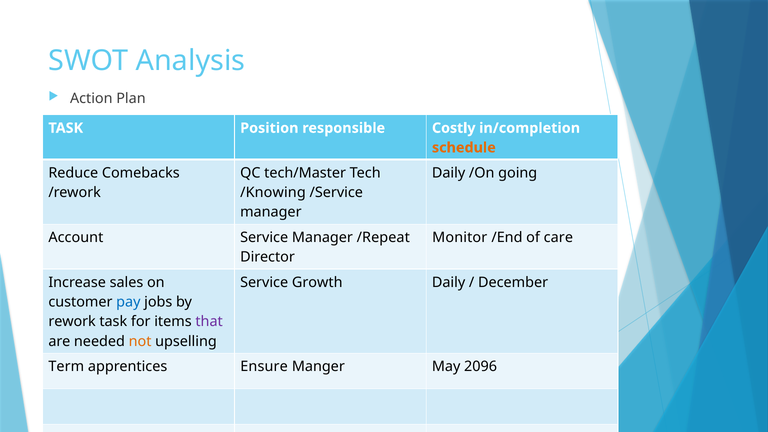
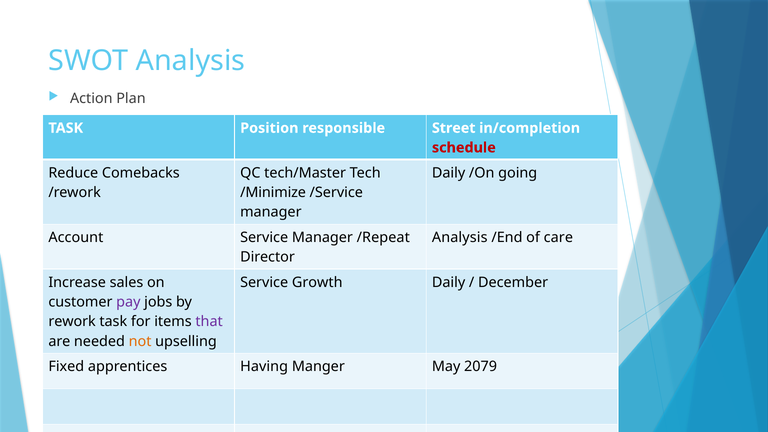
Costly: Costly -> Street (454, 128)
schedule colour: orange -> red (464, 148)
/Knowing: /Knowing -> /Minimize (273, 193)
Monitor: Monitor -> Analysis (460, 238)
pay colour: blue -> purple (128, 302)
Term: Term -> Fixed (66, 367)
Ensure: Ensure -> Having (264, 367)
2096: 2096 -> 2079 (481, 367)
